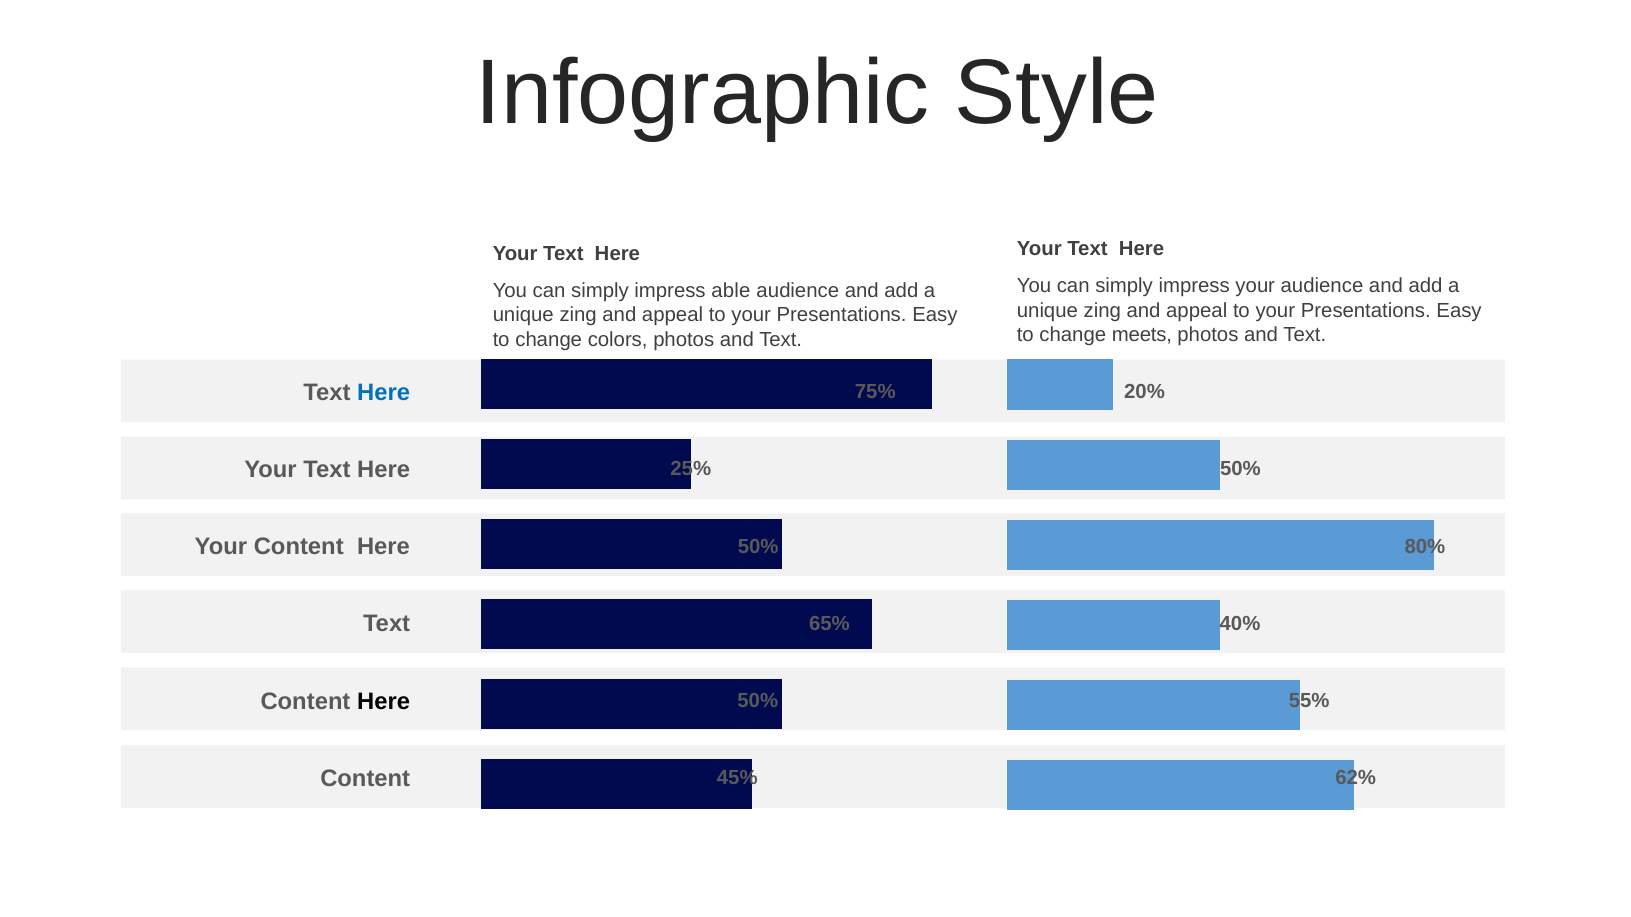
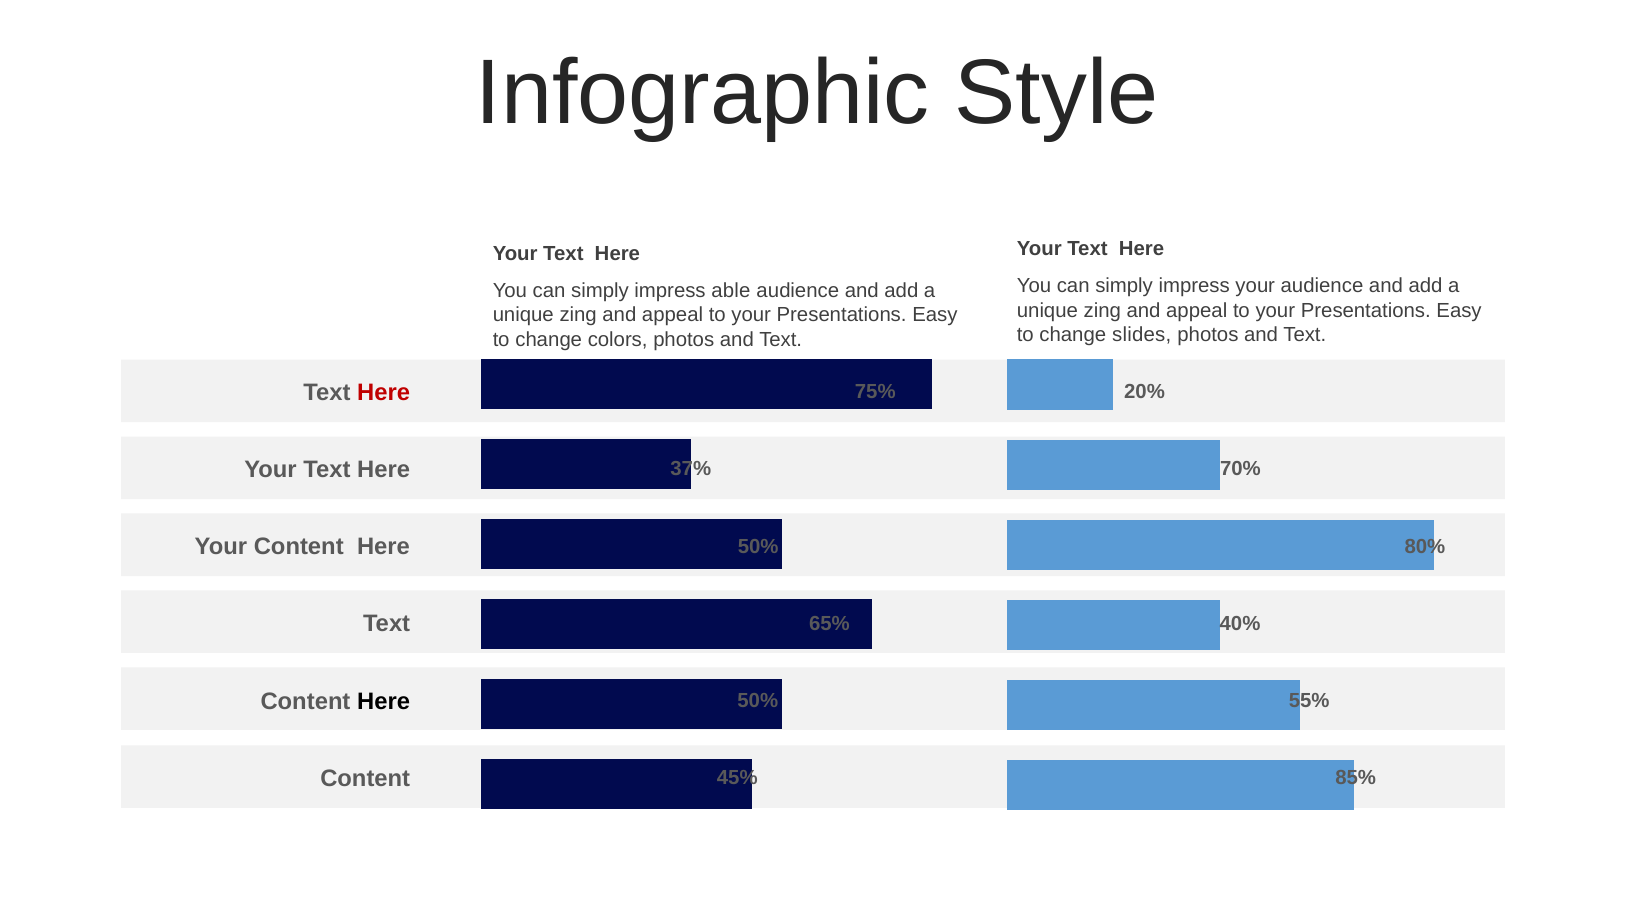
meets: meets -> slides (1142, 335)
Here colour: blue -> red (384, 393)
25%: 25% -> 37% (691, 469)
50%: 50% -> 70% (1240, 469)
62%: 62% -> 85% (1356, 778)
